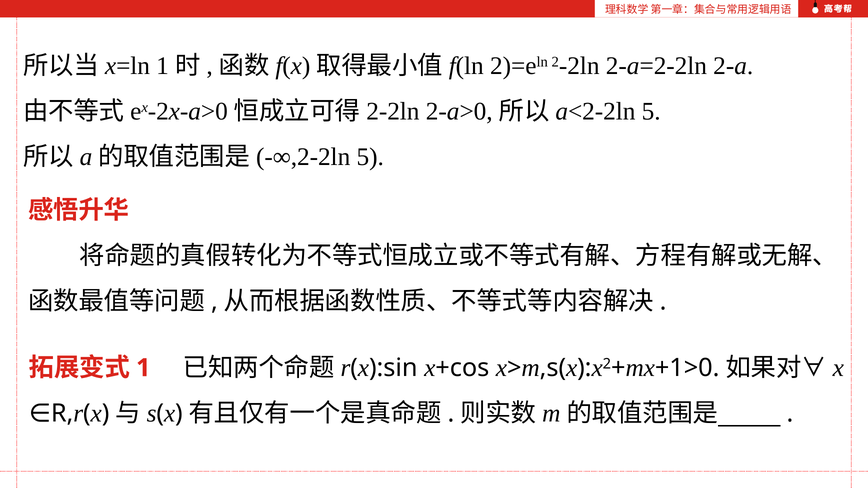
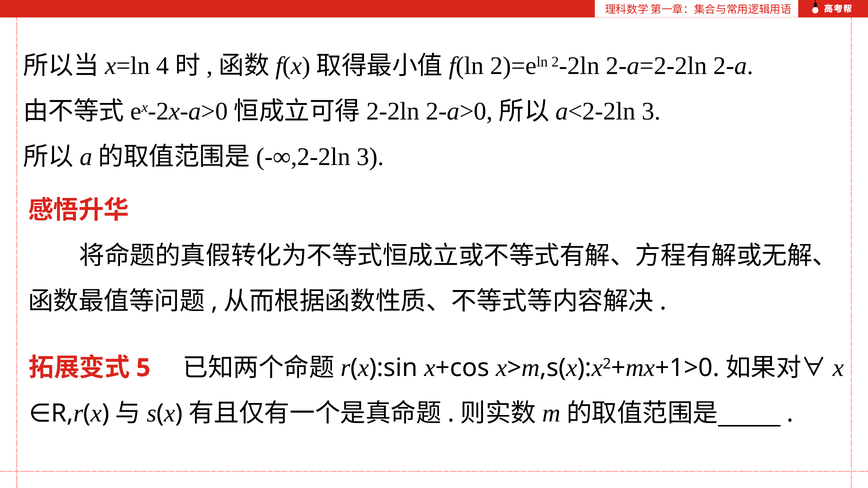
1: 1 -> 4 (163, 66)
5: 5 -> 3 (651, 111)
5: 5 -> 3 (370, 157)
1: 1 -> 5 (143, 368)
